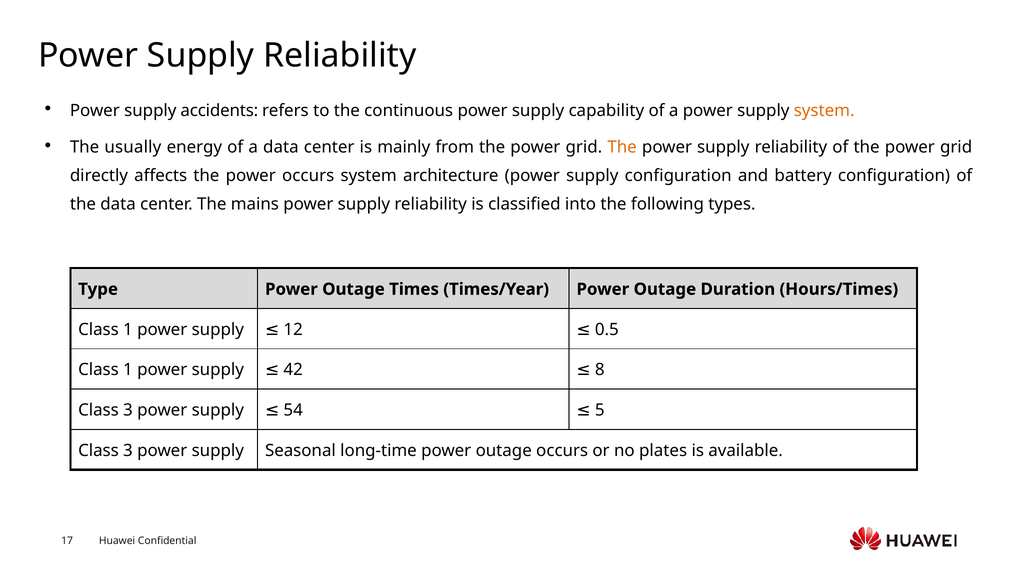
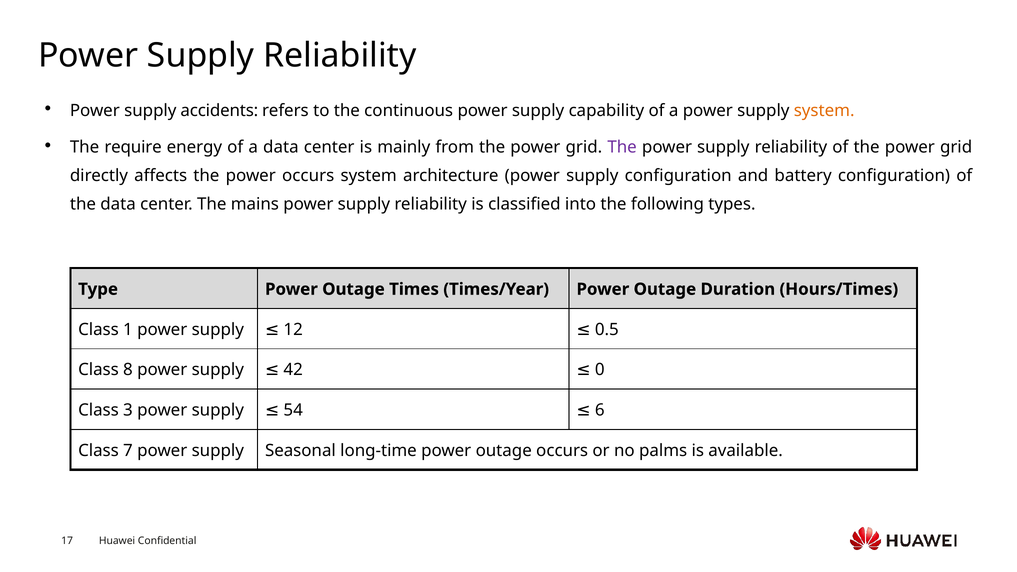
usually: usually -> require (133, 147)
The colour: orange -> purple (622, 147)
1: 1 -> 8 (128, 370)
8: 8 -> 0 (600, 370)
5: 5 -> 6 (600, 410)
3: 3 -> 7 (128, 451)
plates: plates -> palms (663, 451)
